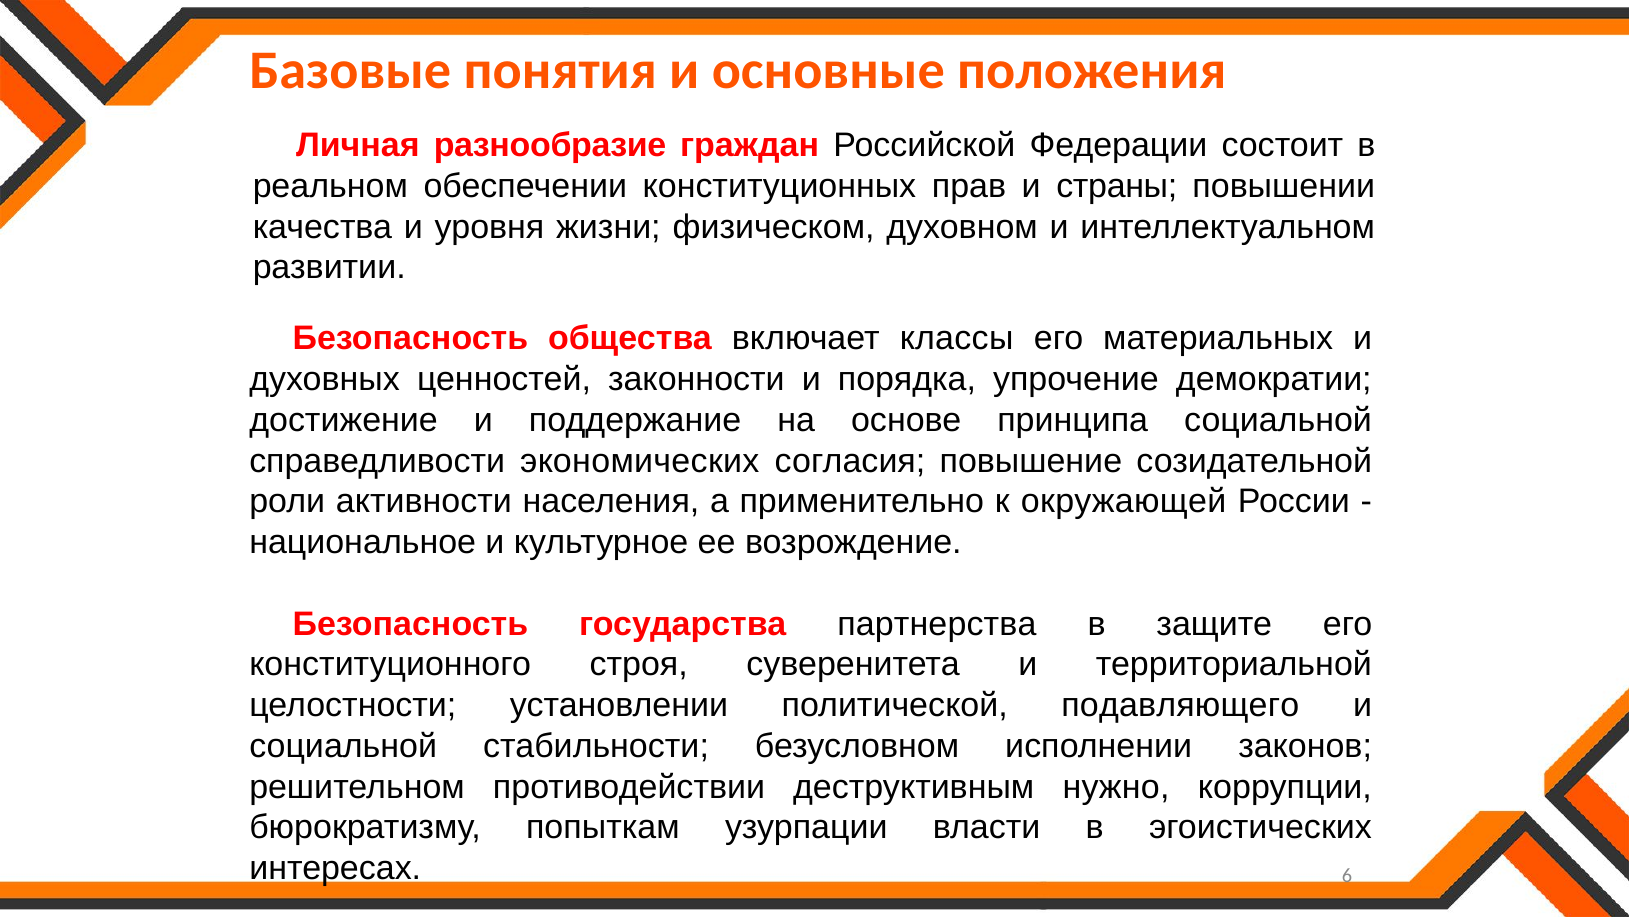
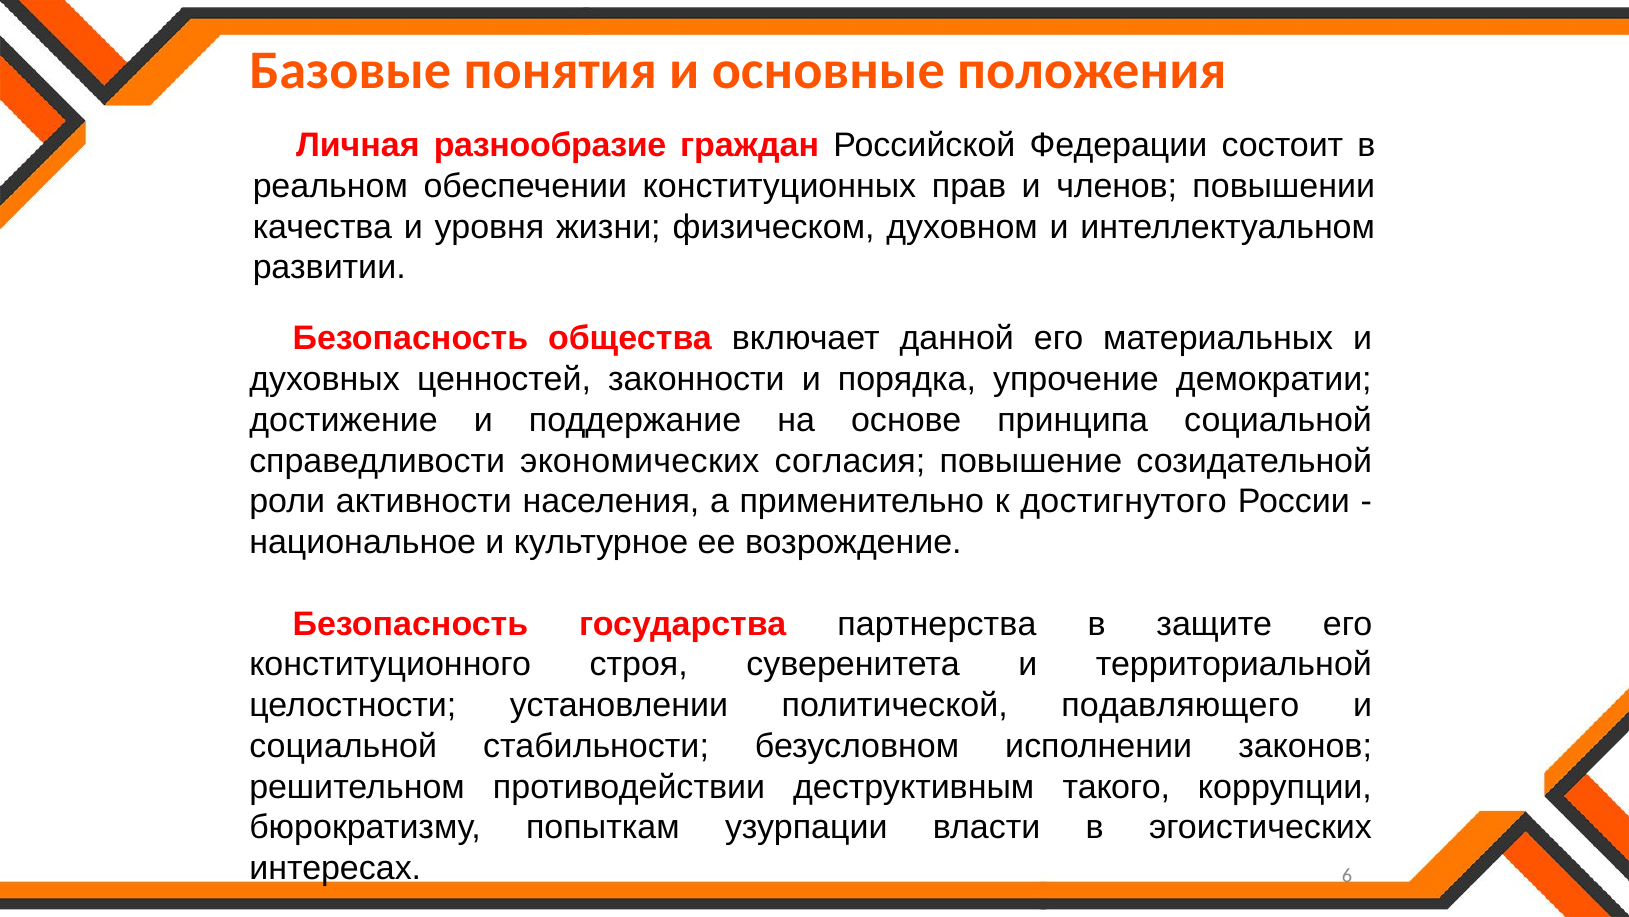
страны: страны -> членов (1117, 186)
классы: классы -> данной (957, 338)
окружающей: окружающей -> достигнутого (1124, 501)
нужно: нужно -> такого (1116, 786)
